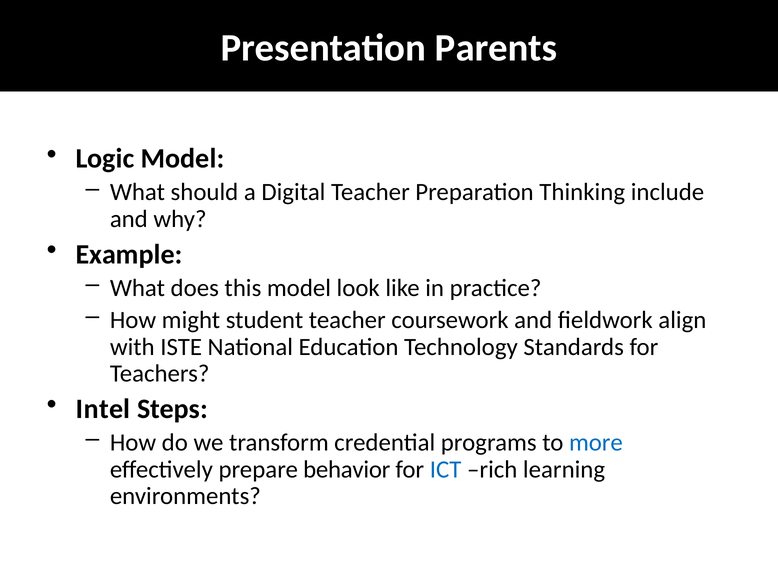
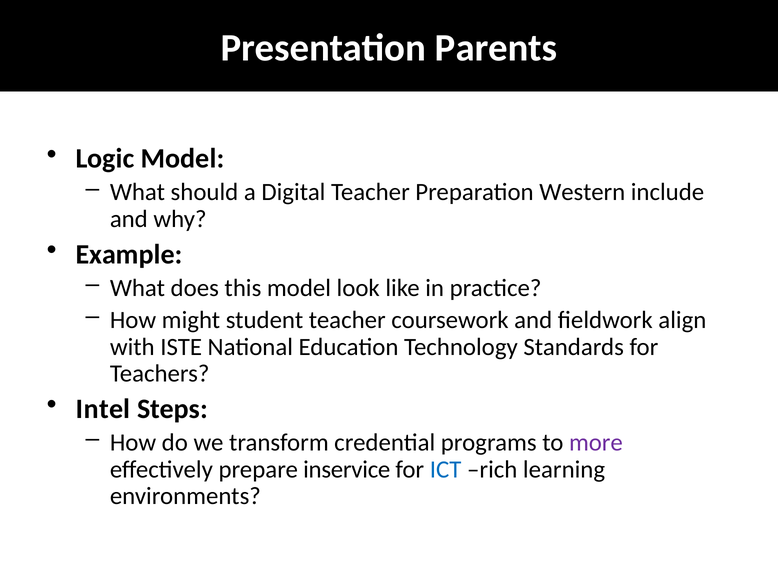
Thinking: Thinking -> Western (582, 192)
more colour: blue -> purple (596, 443)
behavior: behavior -> inservice (347, 470)
